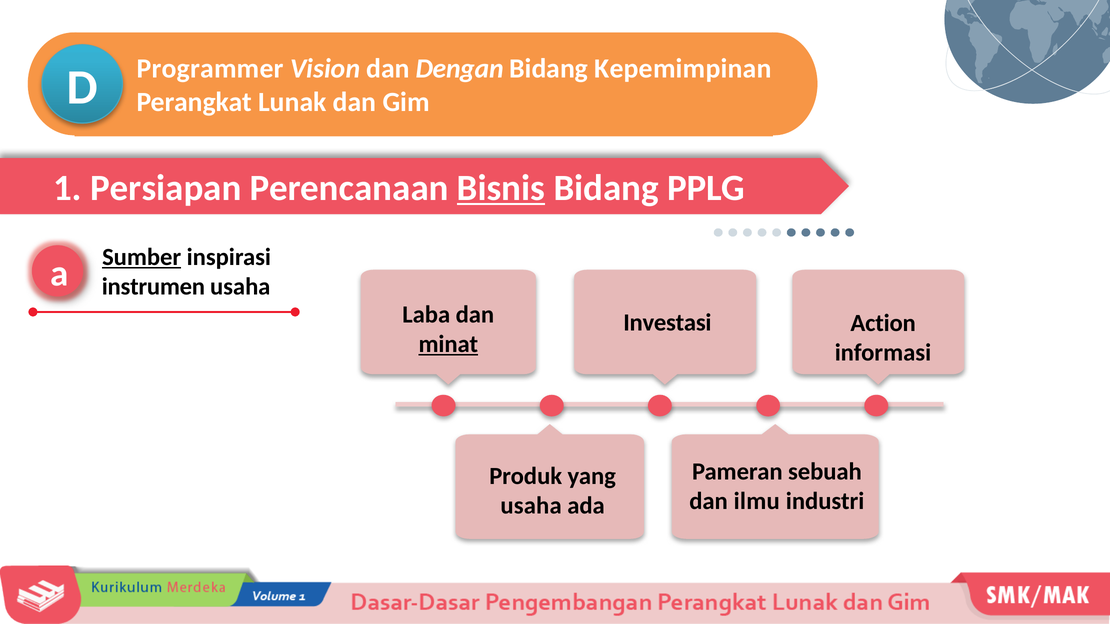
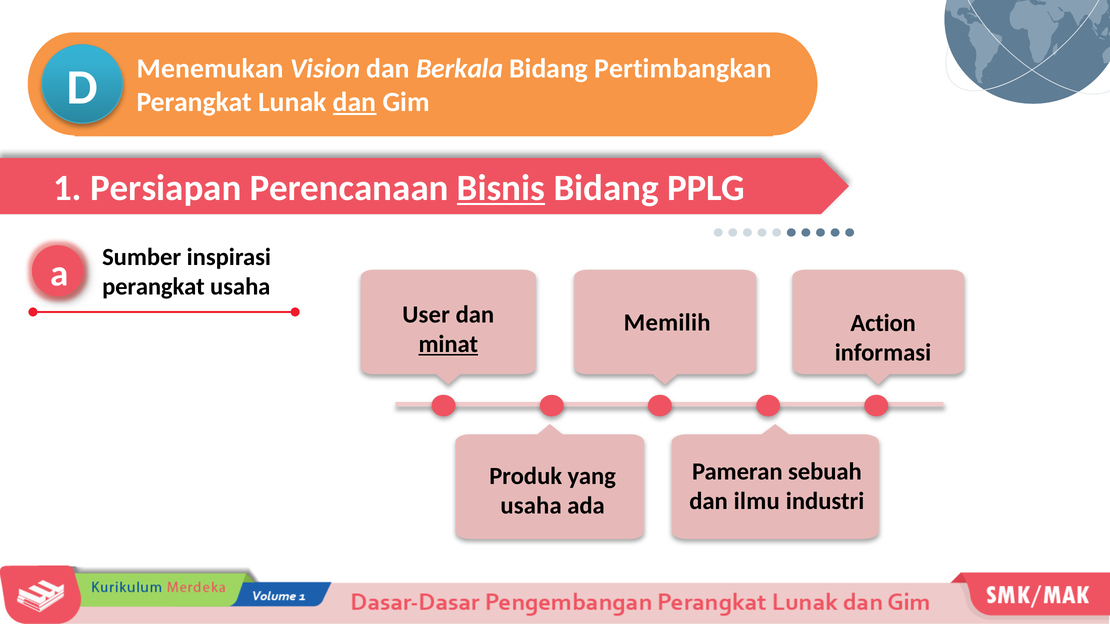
Programmer: Programmer -> Menemukan (210, 69)
Dengan: Dengan -> Berkala (460, 69)
Kepemimpinan: Kepemimpinan -> Pertimbangkan (683, 69)
dan underline: none -> present (355, 102)
Sumber underline: present -> none (142, 257)
instrumen: instrumen -> perangkat (153, 287)
Laba: Laba -> User (426, 315)
Investasi: Investasi -> Memilih (667, 323)
